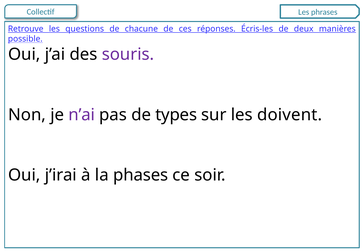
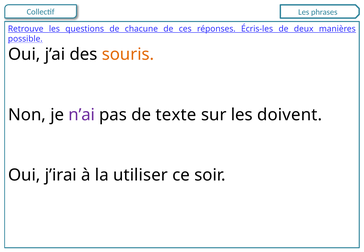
souris colour: purple -> orange (128, 54)
types: types -> texte (176, 115)
phases: phases -> utiliser (140, 175)
